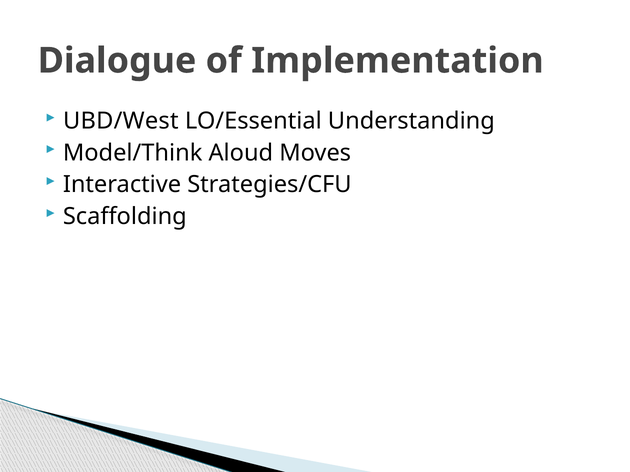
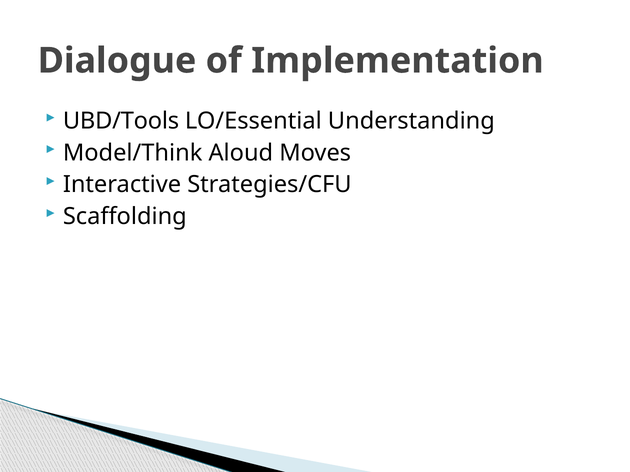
UBD/West: UBD/West -> UBD/Tools (121, 121)
